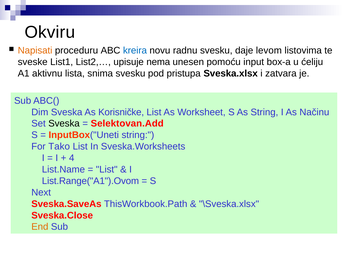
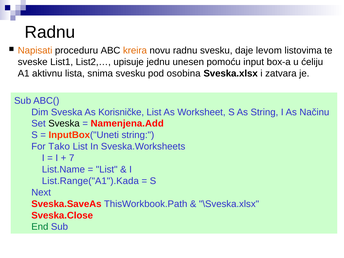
Okviru: Okviru -> Radnu (50, 32)
kreira colour: blue -> orange (135, 50)
nema: nema -> jednu (158, 62)
pristupa: pristupa -> osobina (184, 73)
Selektovan.Add: Selektovan.Add -> Namenjena.Add (127, 124)
4: 4 -> 7 (72, 158)
List.Range("A1").Ovom: List.Range("A1").Ovom -> List.Range("A1").Kada (90, 181)
End colour: orange -> green (40, 227)
